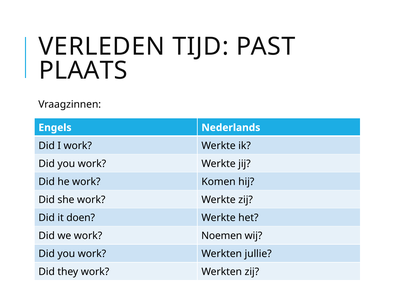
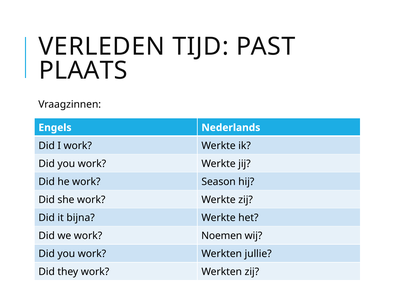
Komen: Komen -> Season (219, 182)
doen: doen -> bijna (81, 218)
